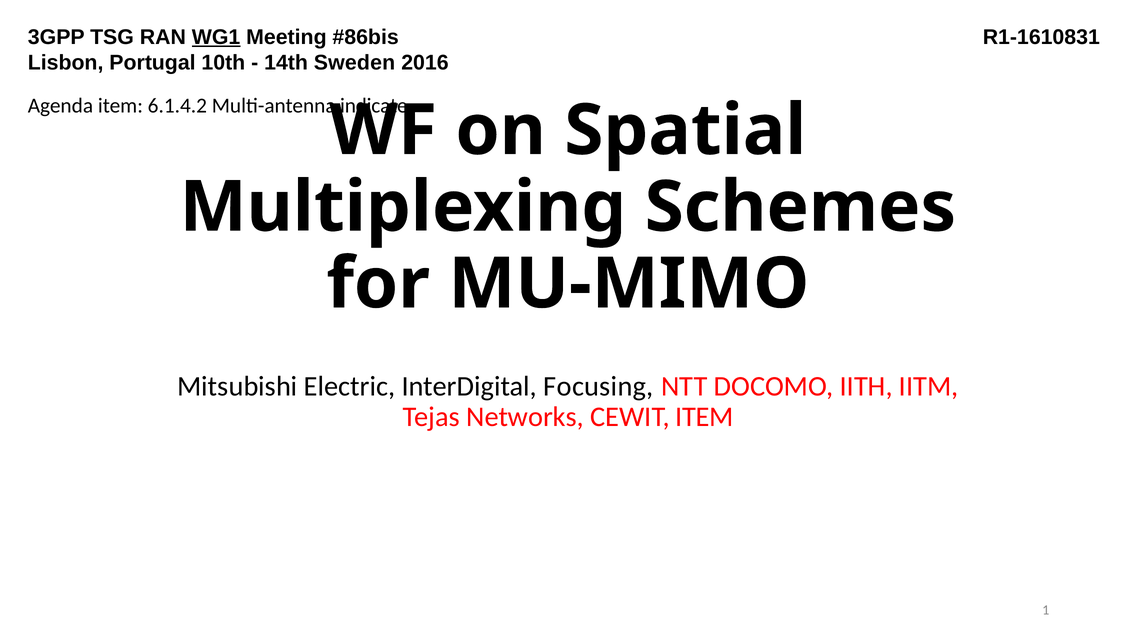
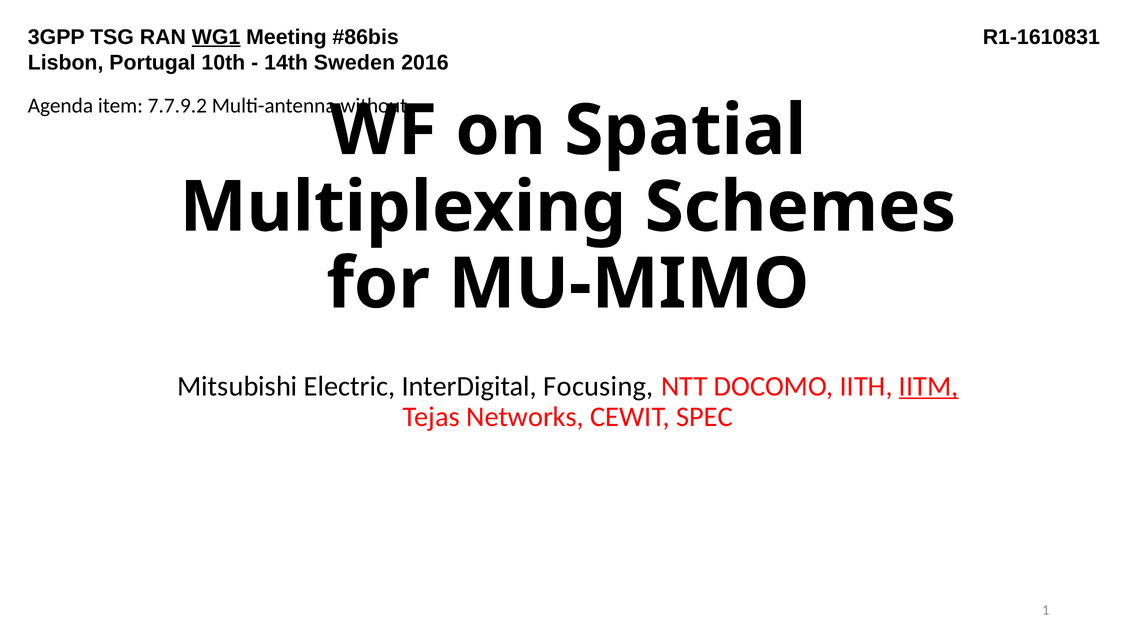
6.1.4.2: 6.1.4.2 -> 7.7.9.2 (177, 106)
indicate: indicate -> without (374, 106)
IITM underline: none -> present (929, 386)
CEWIT ITEM: ITEM -> SPEC (704, 417)
